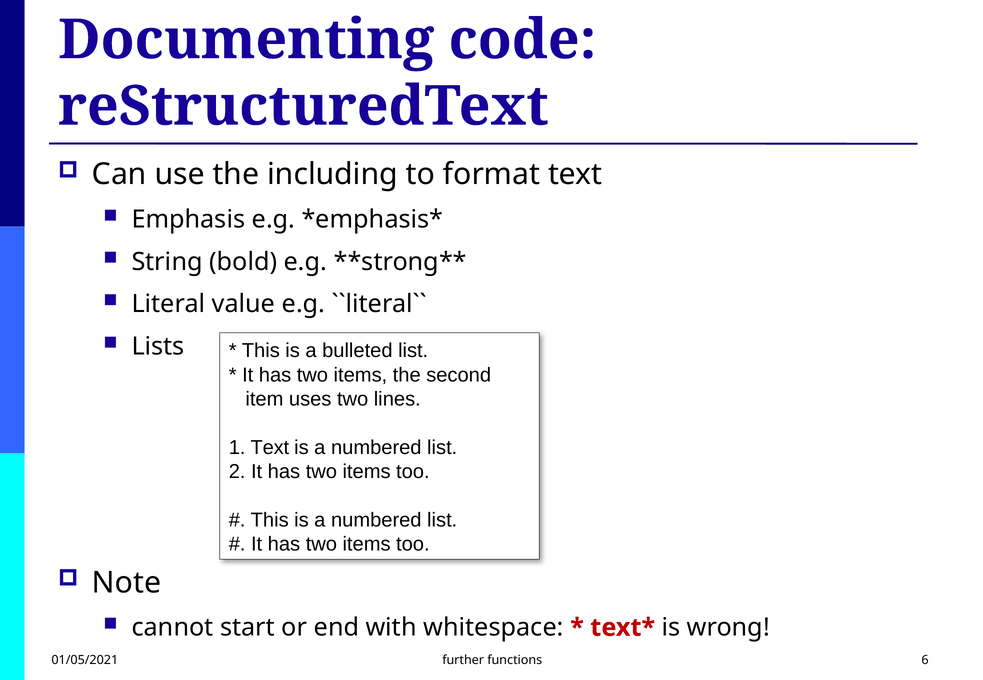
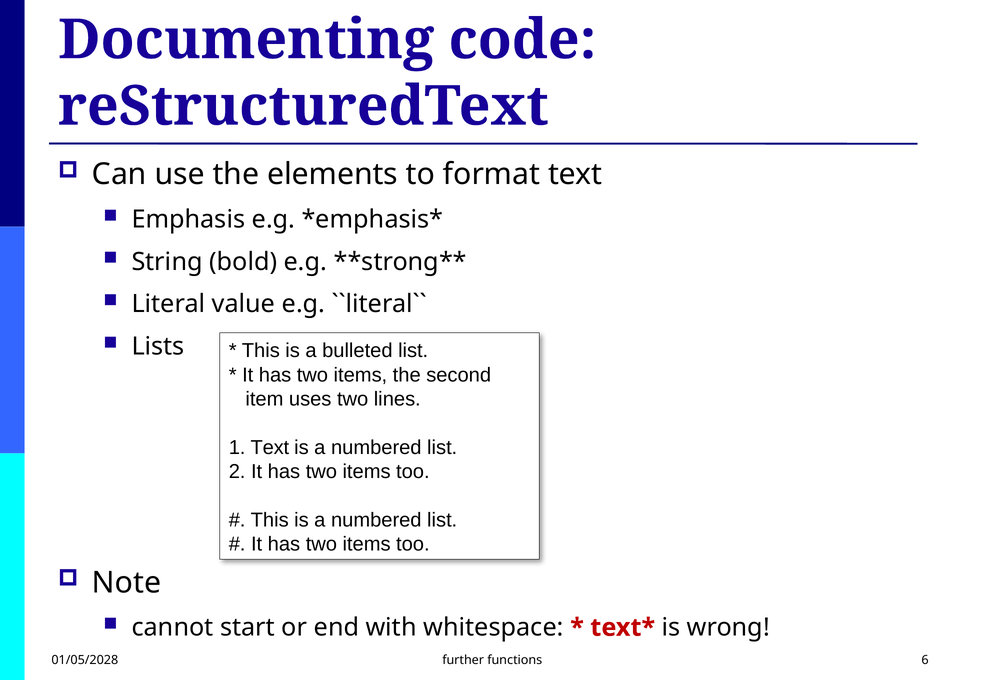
including: including -> elements (333, 174)
01/05/2021: 01/05/2021 -> 01/05/2028 (85, 661)
